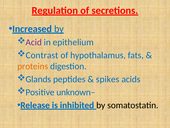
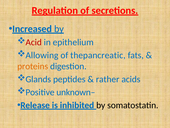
Acid colour: purple -> red (34, 42)
Contrast: Contrast -> Allowing (42, 55)
hypothalamus: hypothalamus -> thepancreatic (98, 55)
spikes: spikes -> rather (108, 79)
